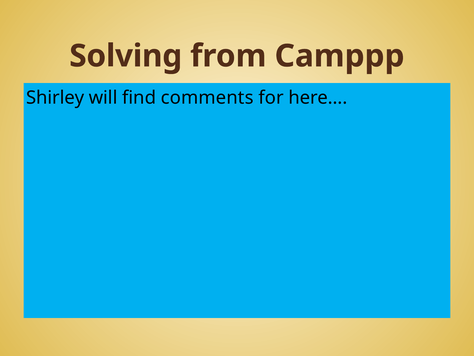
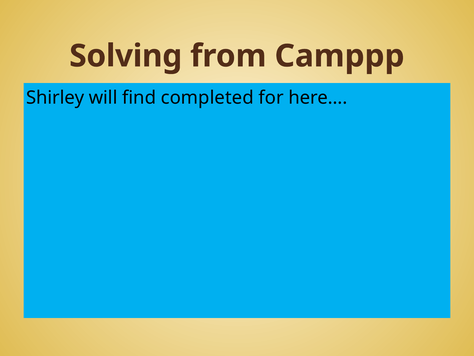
comments: comments -> completed (207, 98)
